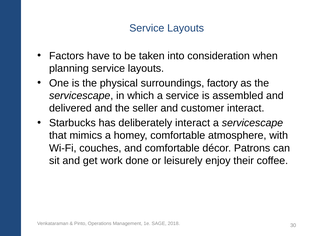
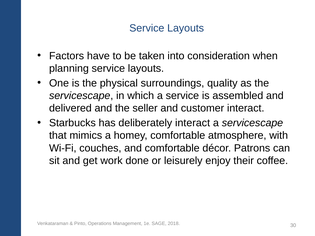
factory: factory -> quality (222, 83)
